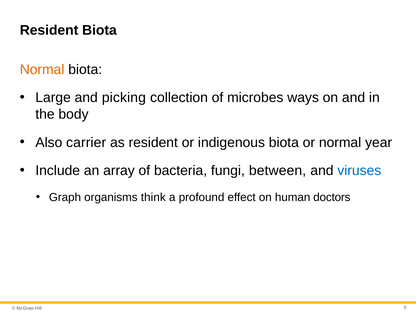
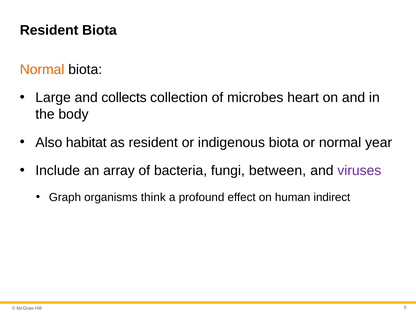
picking: picking -> collects (124, 98)
ways: ways -> heart (303, 98)
carrier: carrier -> habitat (86, 142)
viruses colour: blue -> purple (359, 171)
doctors: doctors -> indirect (332, 197)
